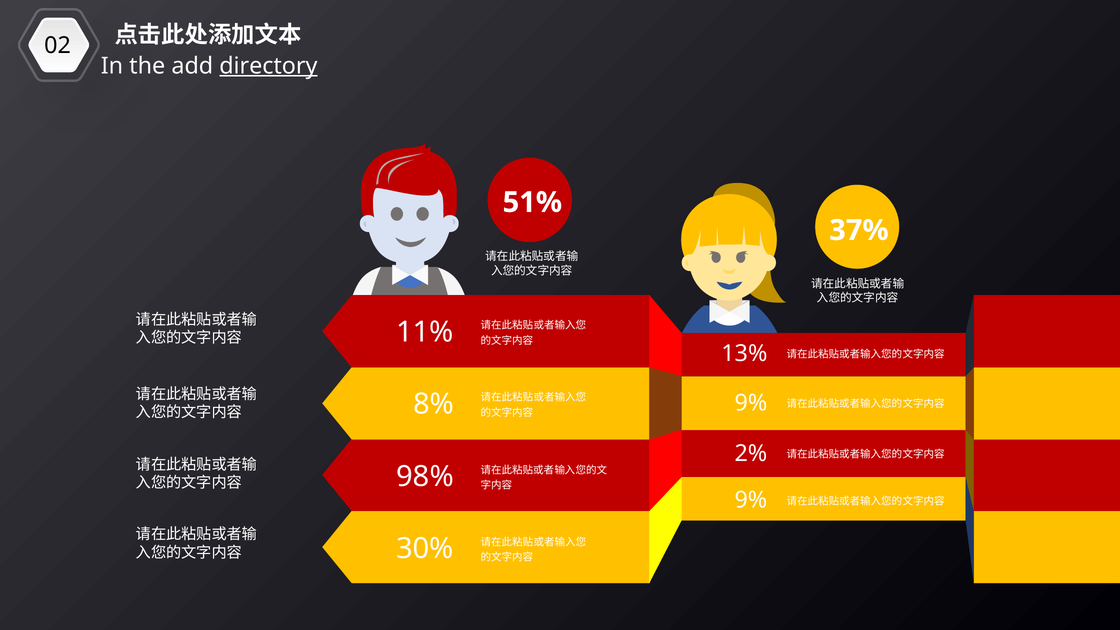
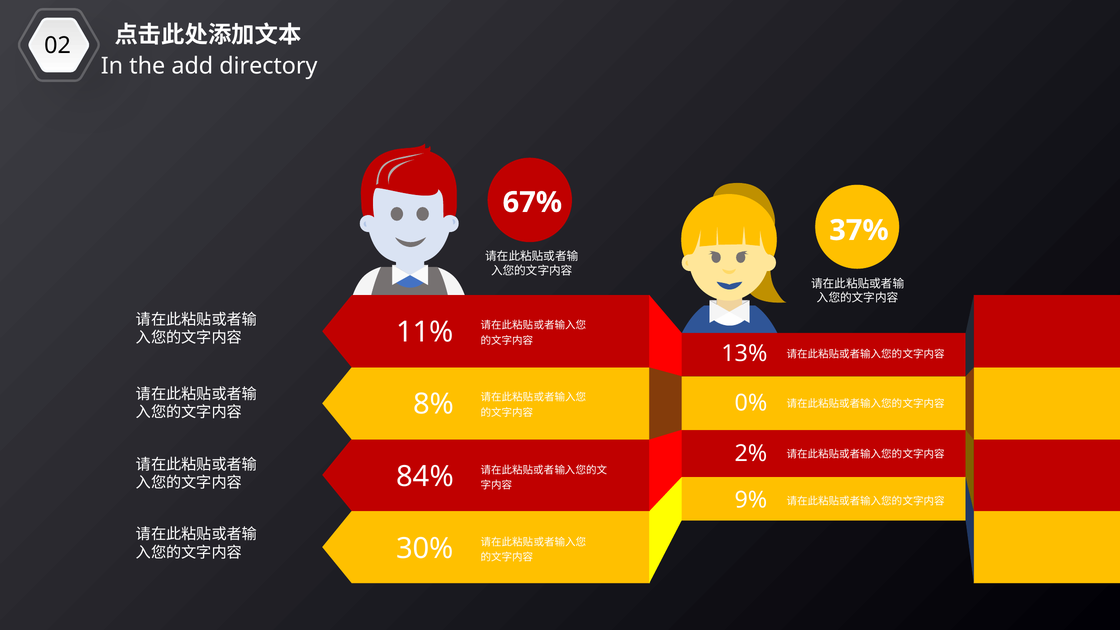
directory underline: present -> none (268, 66)
51%: 51% -> 67% (532, 202)
9%: 9% -> 0% (751, 403)
98%: 98% -> 84% (425, 477)
